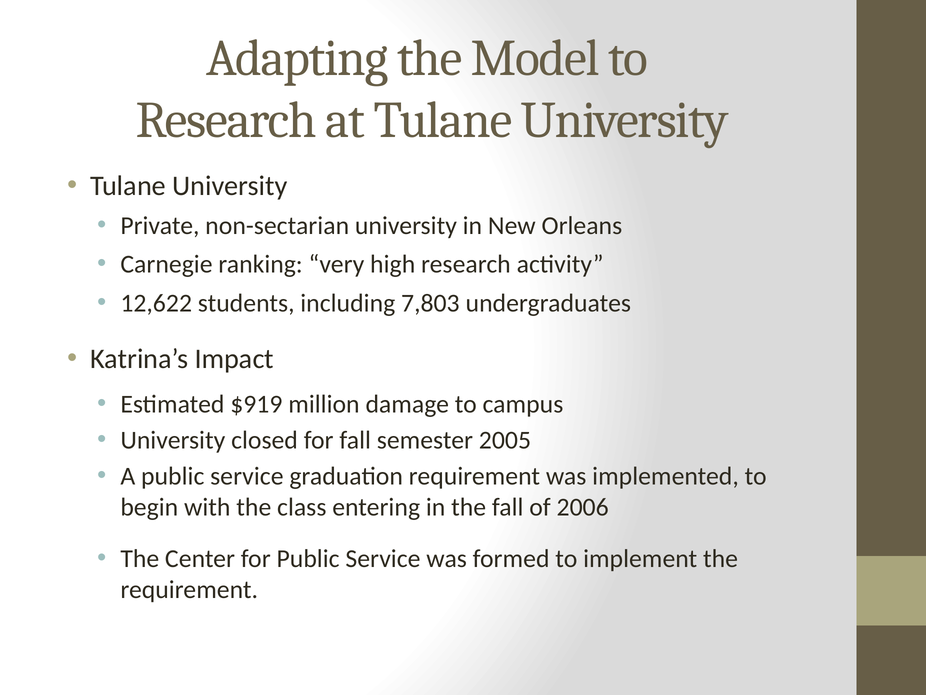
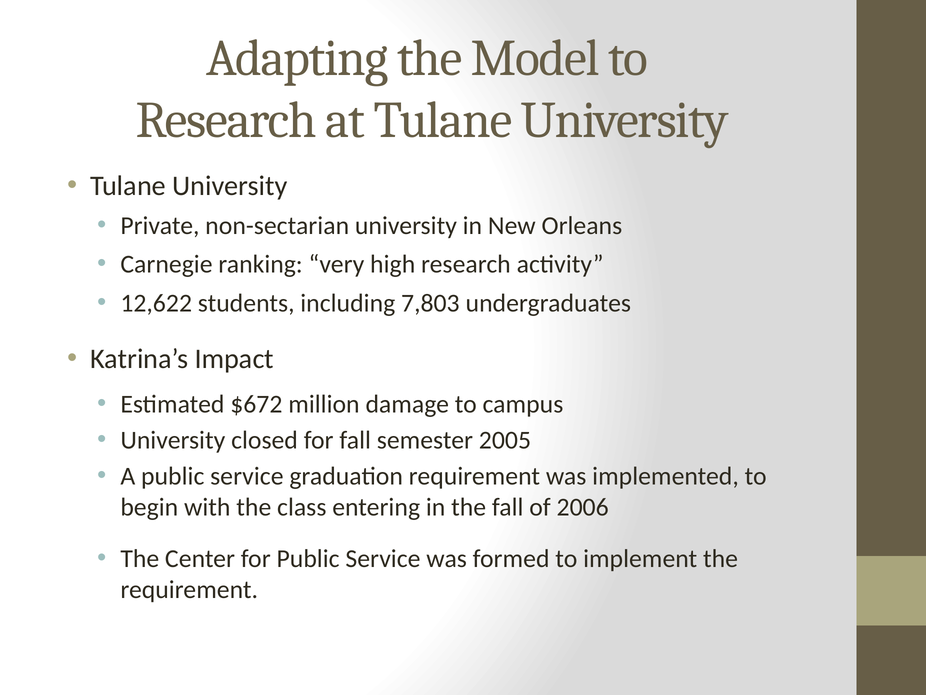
$919: $919 -> $672 (256, 404)
